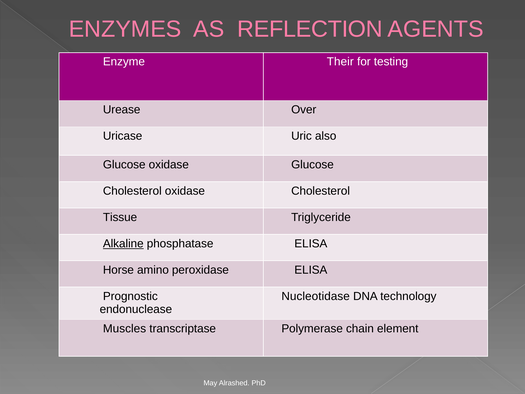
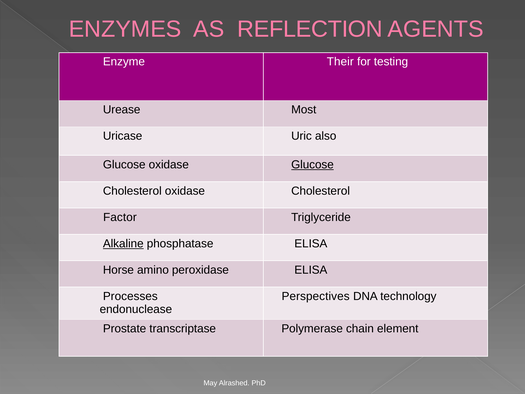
Over: Over -> Most (304, 110)
Glucose underline: none -> present (312, 165)
Tissue: Tissue -> Factor (120, 217)
Prognostic: Prognostic -> Processes (130, 296)
Nucleotidase: Nucleotidase -> Perspectives (316, 296)
Muscles: Muscles -> Prostate (125, 329)
